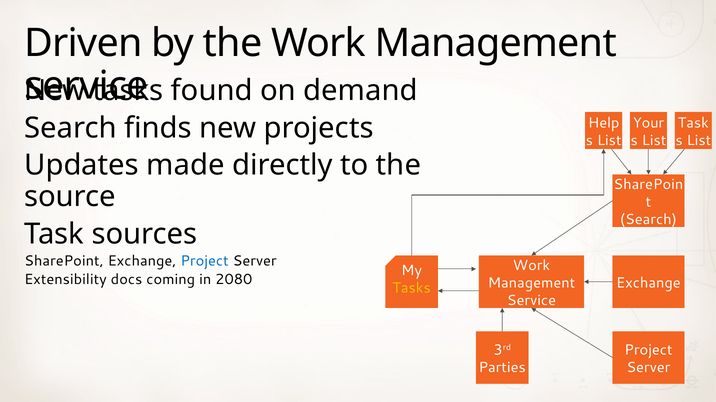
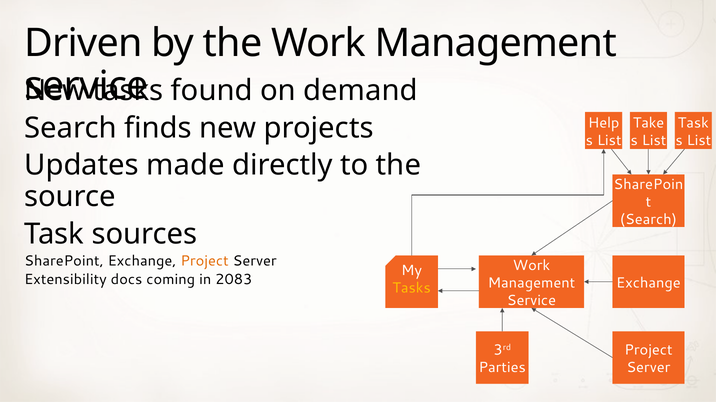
Your: Your -> Take (649, 123)
Project colour: blue -> orange (205, 261)
2080: 2080 -> 2083 (234, 280)
